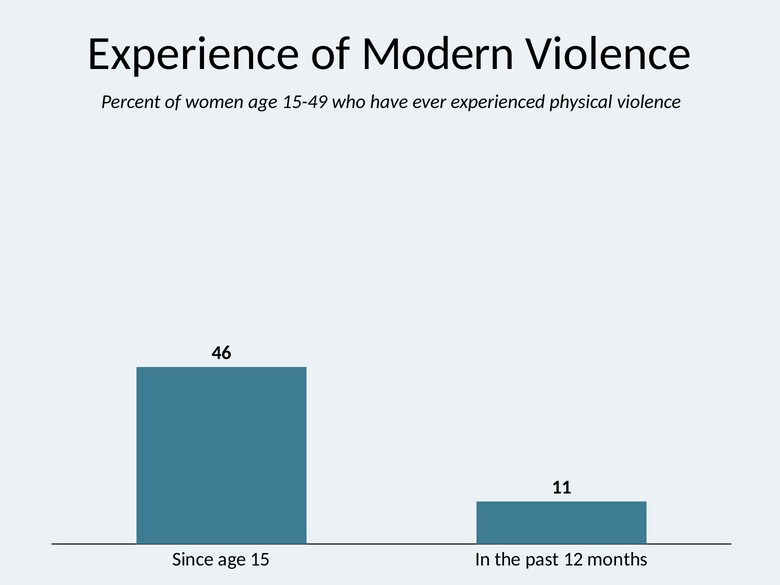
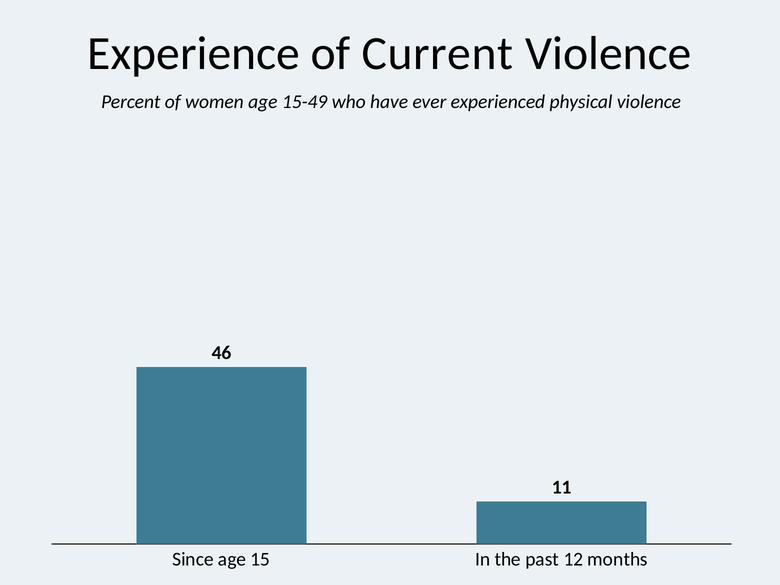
Modern: Modern -> Current (438, 53)
